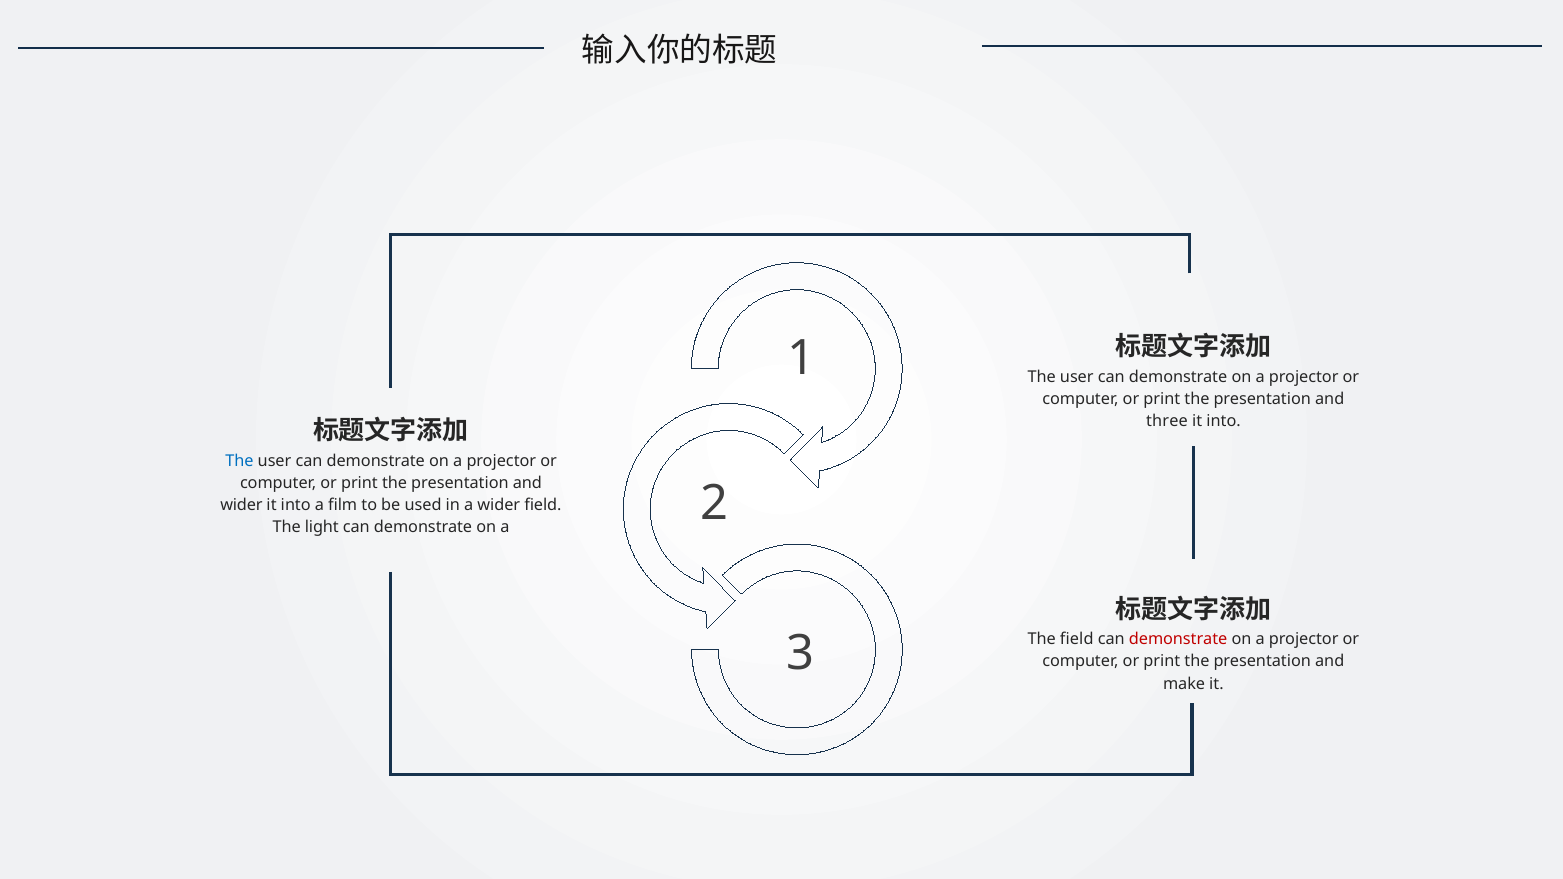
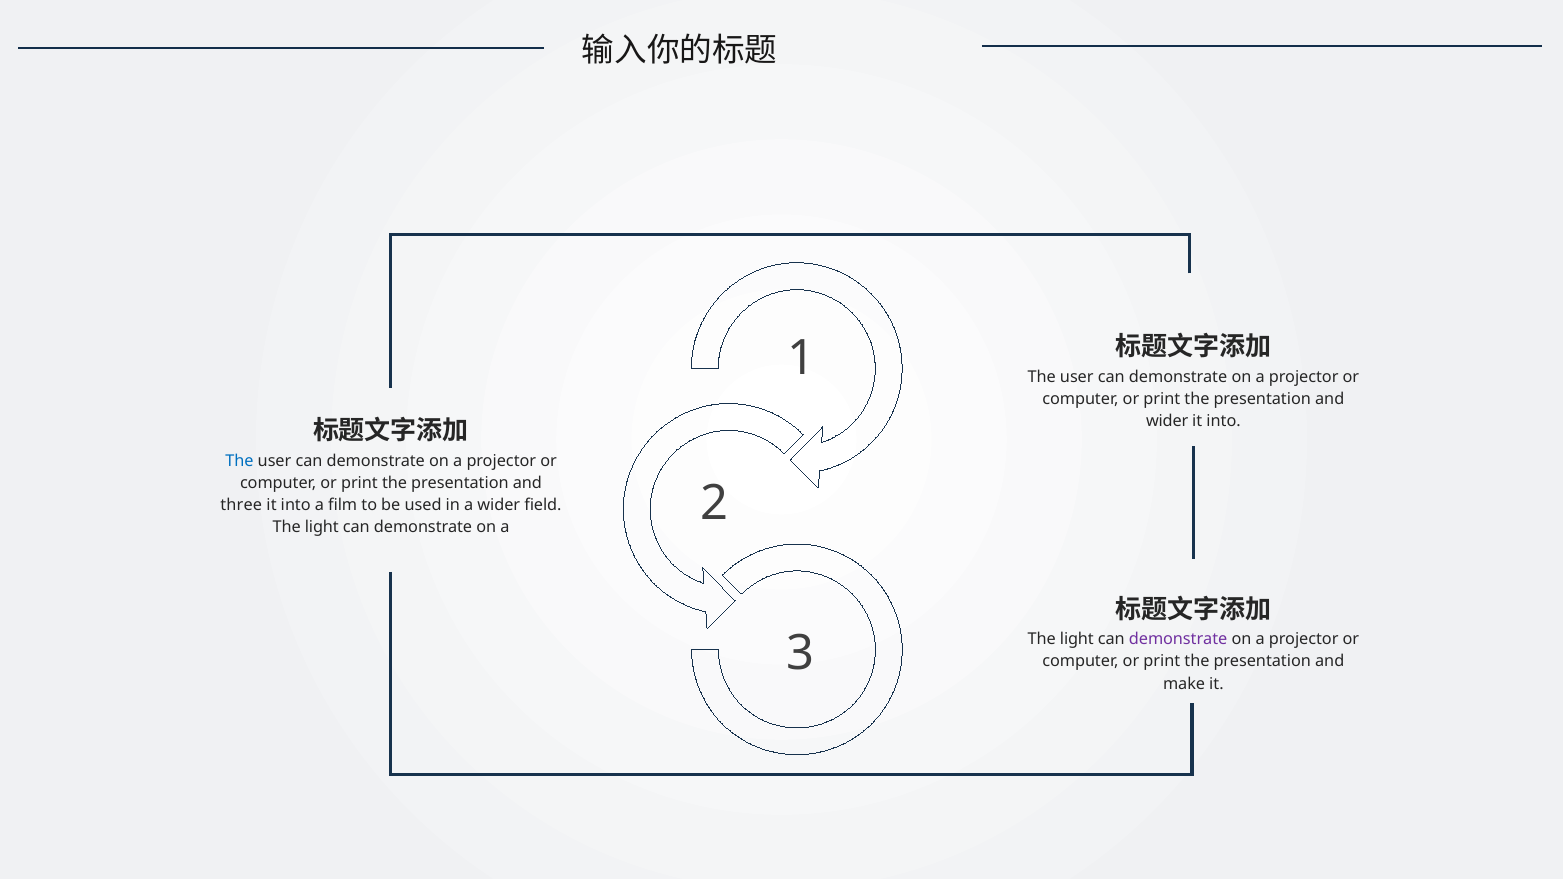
three: three -> wider (1167, 421)
wider: wider -> three (241, 505)
field: field -> light (1077, 639)
demonstrate colour: red -> purple (1178, 639)
